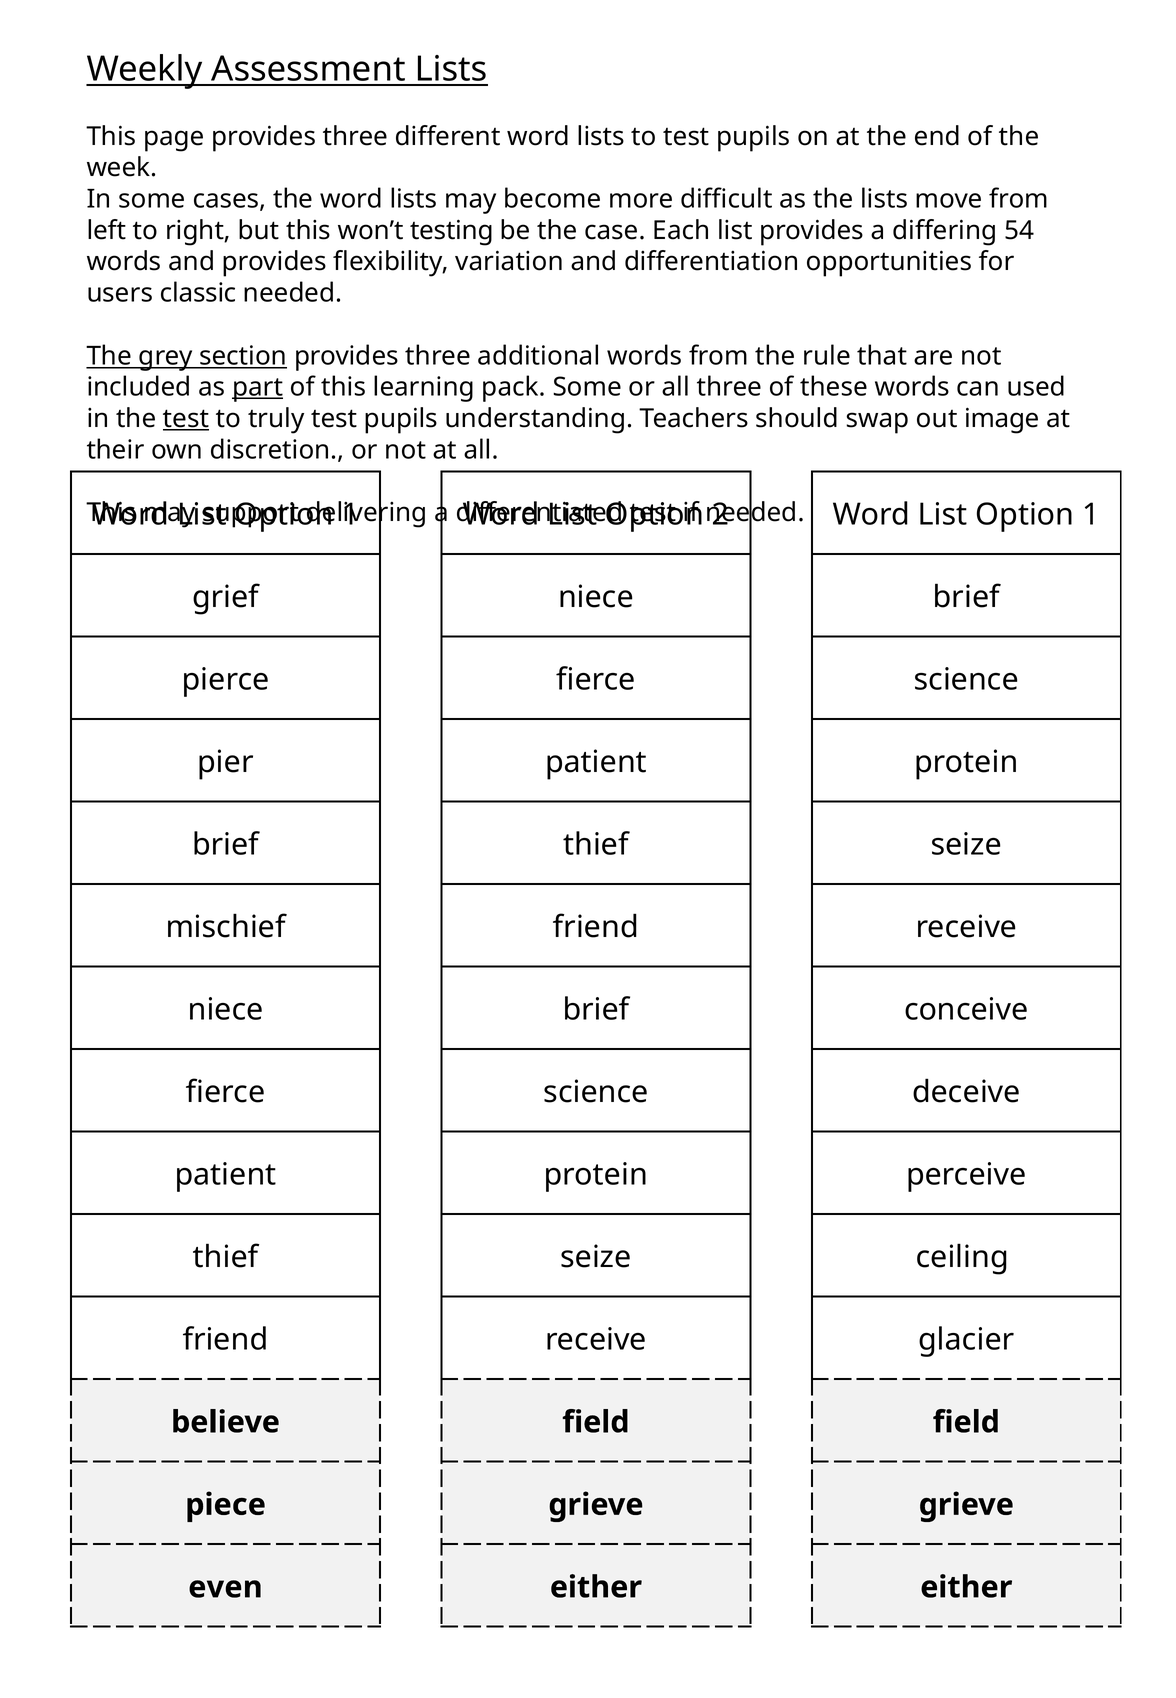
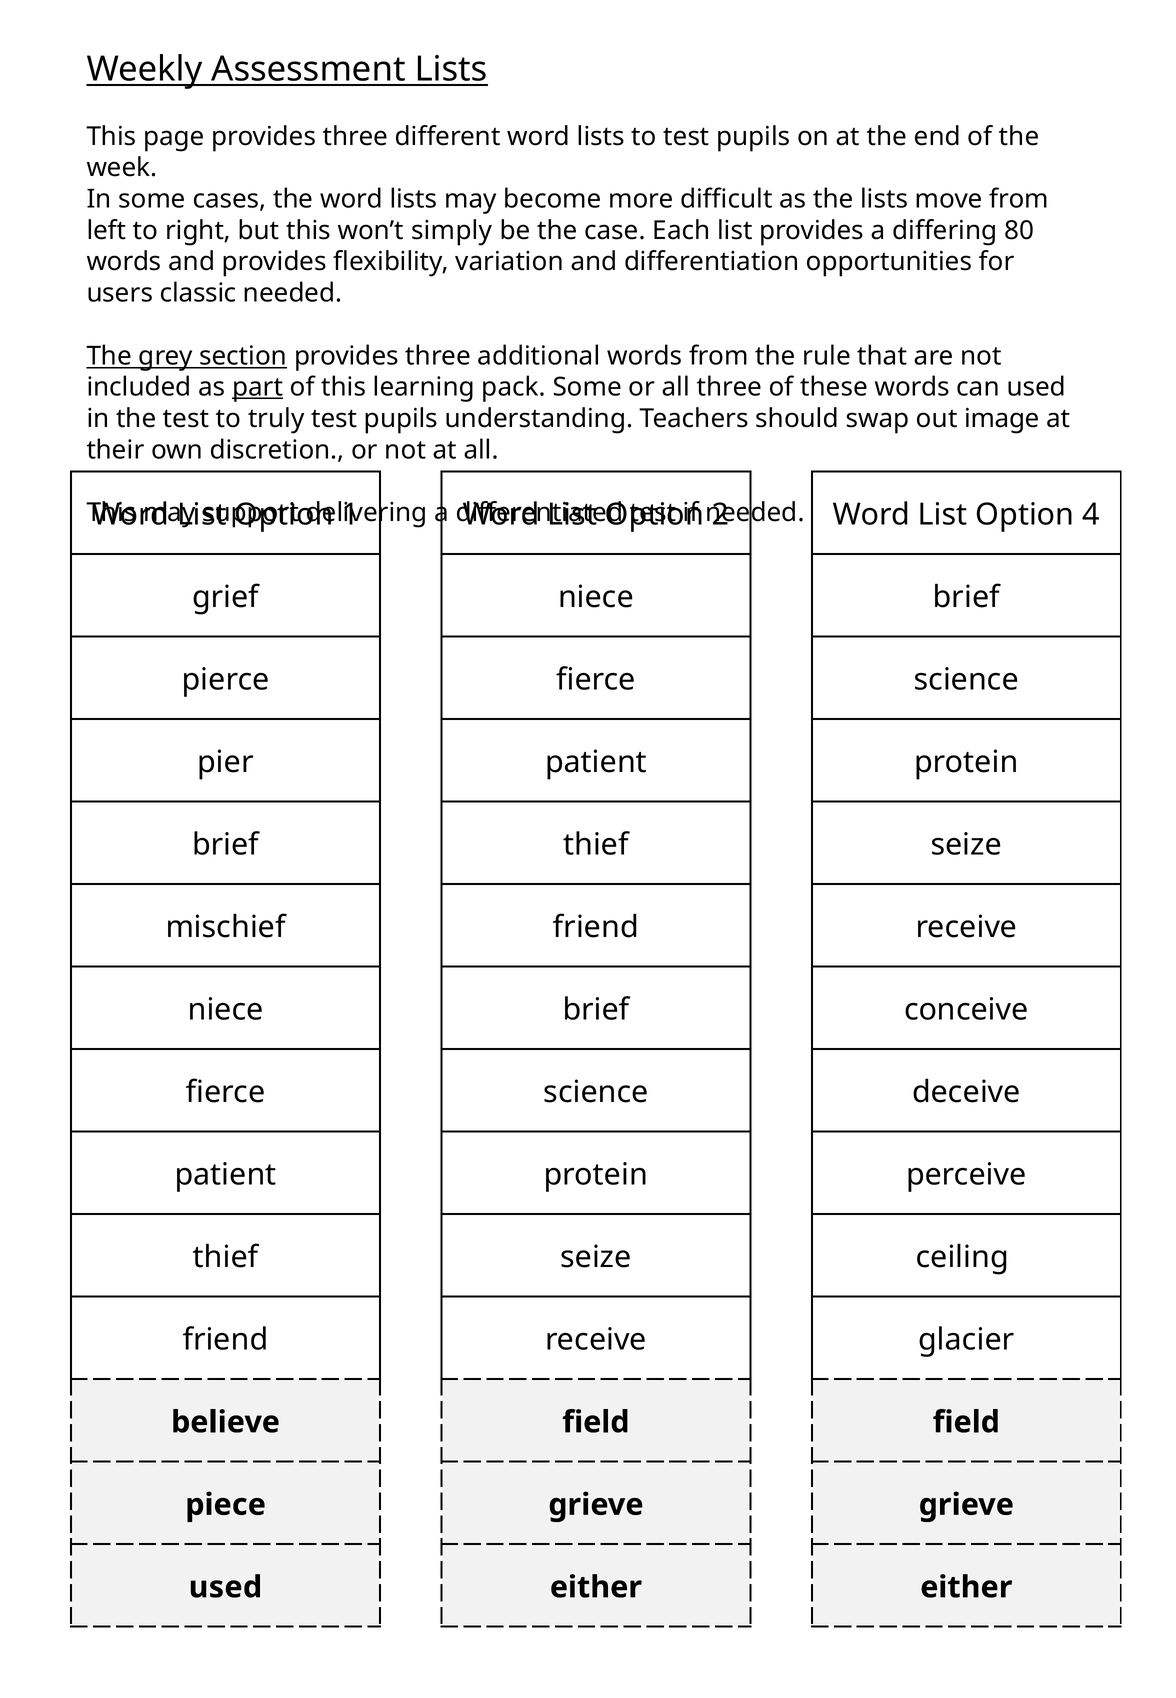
testing: testing -> simply (452, 231)
54: 54 -> 80 (1019, 231)
test underline: present -> none (186, 419)
1: 1 -> 4 (1091, 515)
even: even -> used (225, 1588)
